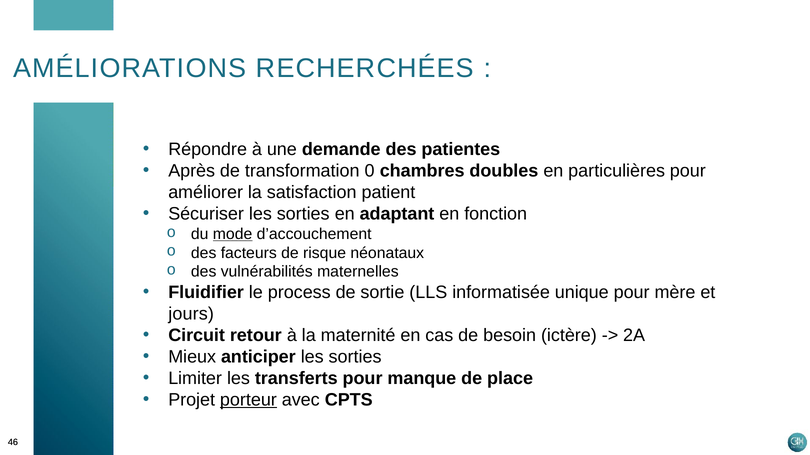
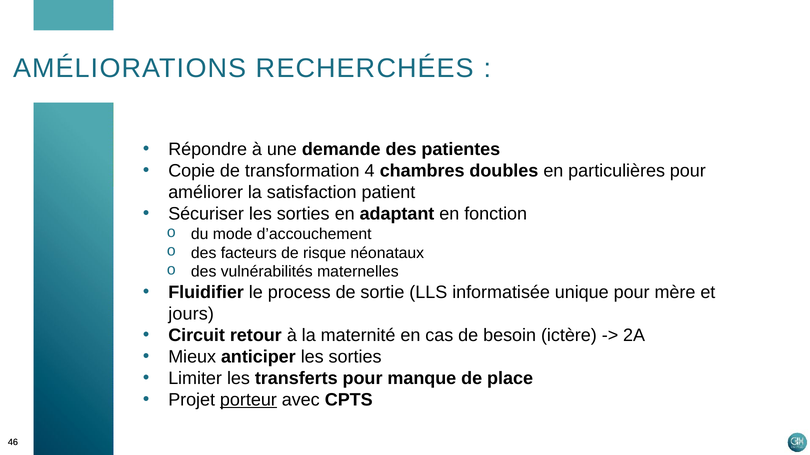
Après: Après -> Copie (192, 171)
0: 0 -> 4 (370, 171)
mode underline: present -> none (233, 234)
